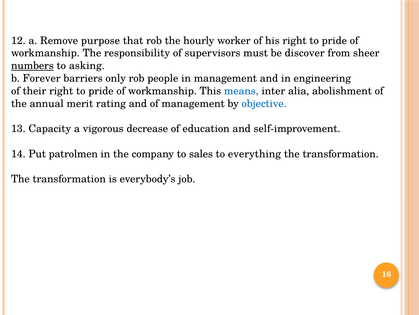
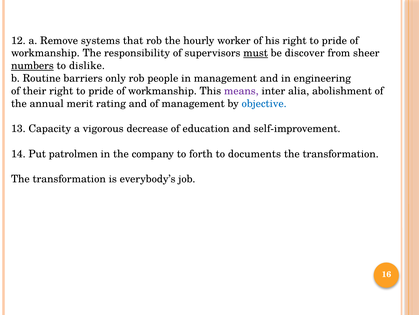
purpose: purpose -> systems (100, 40)
must underline: none -> present (256, 53)
asking: asking -> dislike (87, 66)
Forever: Forever -> Routine (42, 78)
means colour: blue -> purple (241, 91)
sales: sales -> forth (201, 154)
everything: everything -> documents (254, 154)
